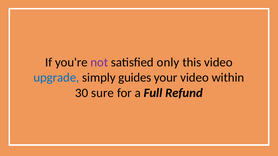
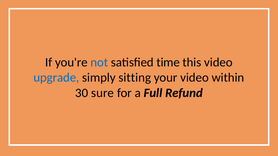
not colour: purple -> blue (99, 63)
only: only -> time (168, 63)
guides: guides -> sitting (135, 78)
